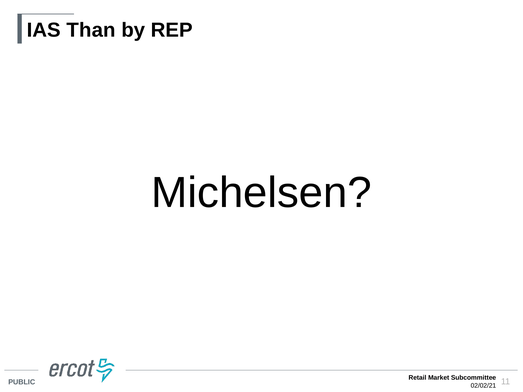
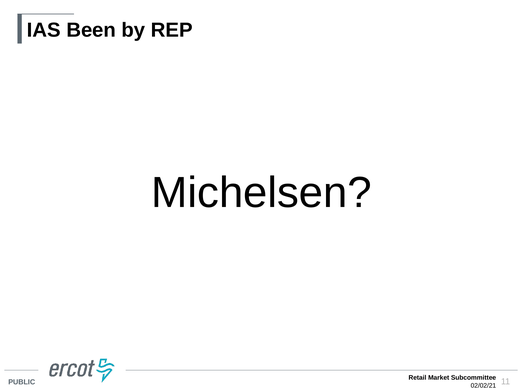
Than: Than -> Been (91, 30)
